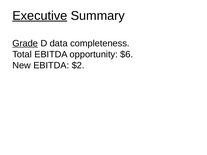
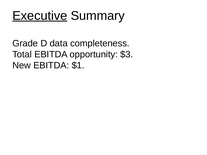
Grade underline: present -> none (25, 43)
$6: $6 -> $3 (127, 54)
$2: $2 -> $1 (78, 65)
